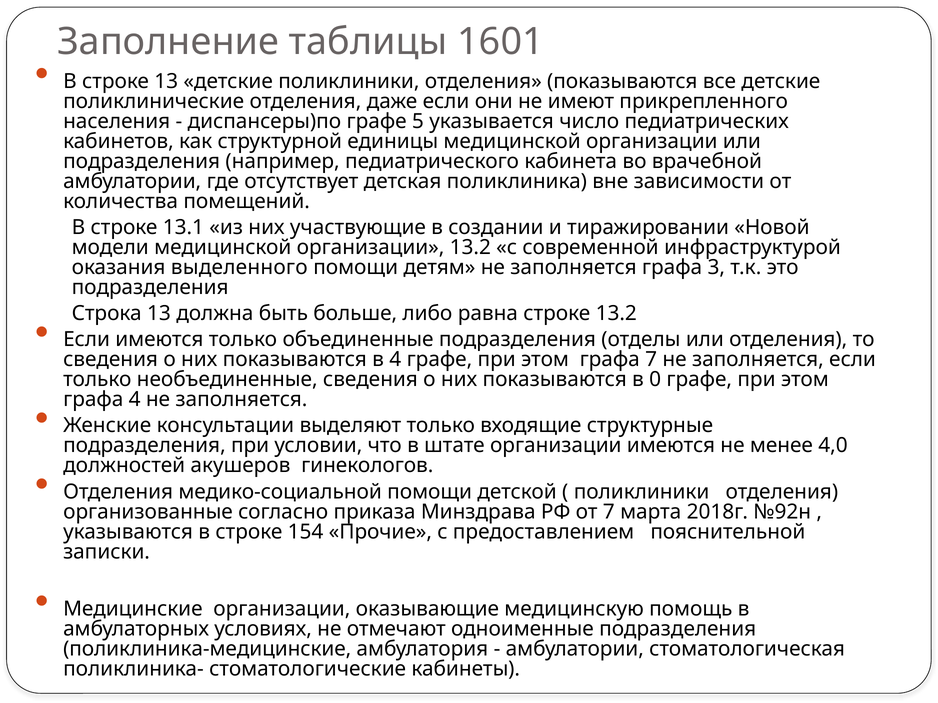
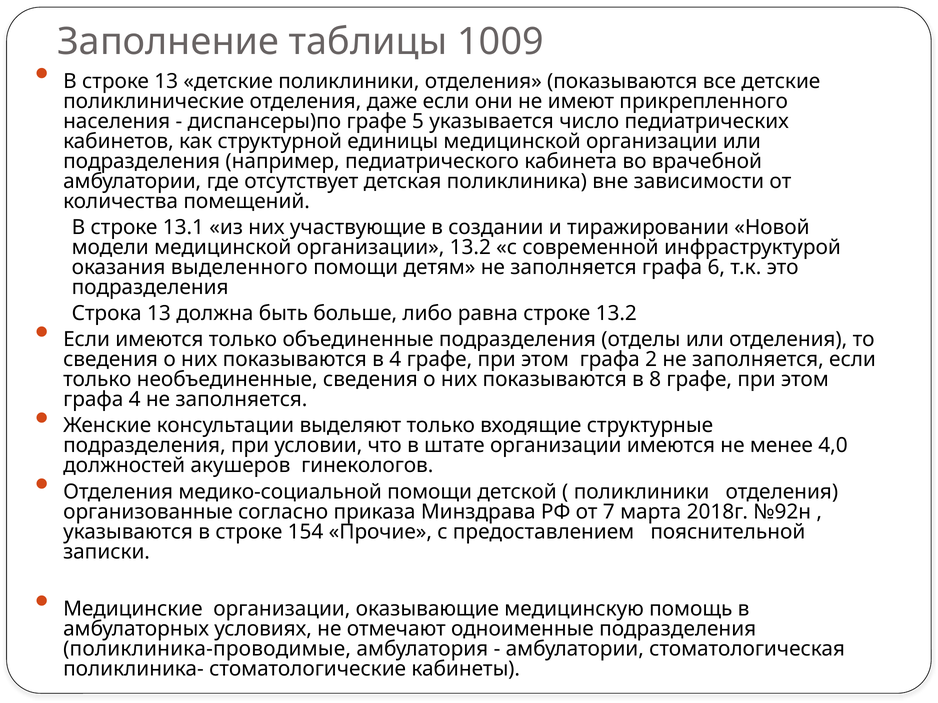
1601: 1601 -> 1009 (501, 42)
3: 3 -> 6 (716, 268)
графа 7: 7 -> 2 (651, 360)
0: 0 -> 8 (655, 380)
поликлиника-медицинские: поликлиника-медицинские -> поликлиника-проводимые (207, 649)
